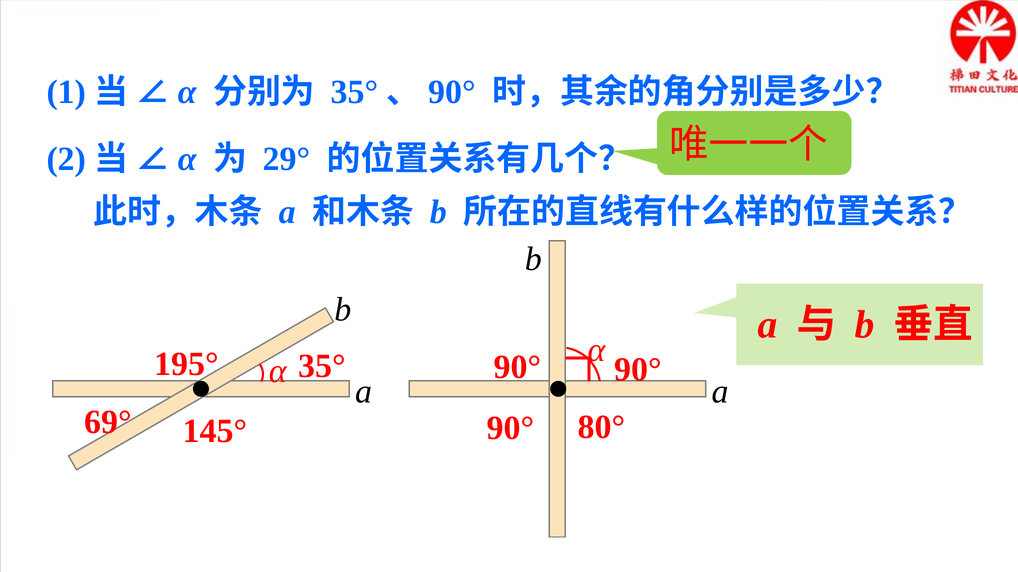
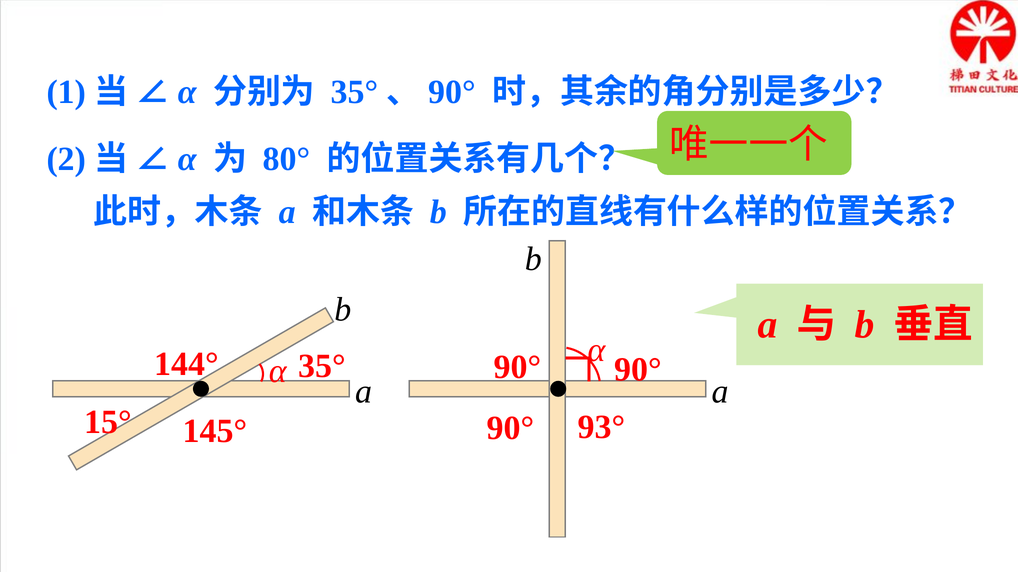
29°: 29° -> 80° (287, 159)
195°: 195° -> 144° (186, 365)
69°: 69° -> 15° (108, 423)
80°: 80° -> 93° (601, 427)
